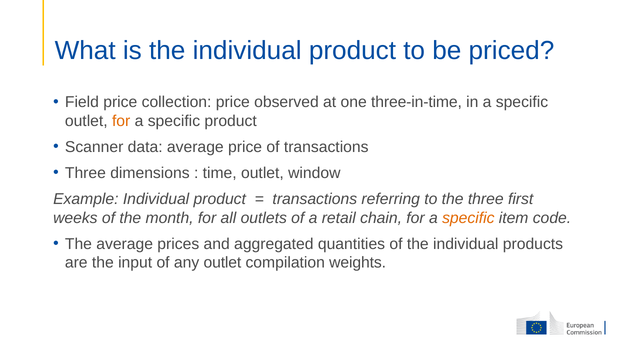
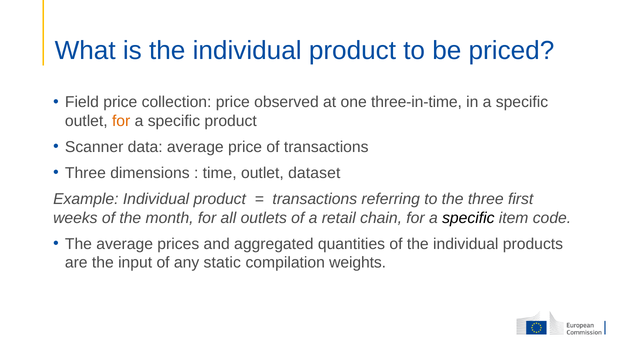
window: window -> dataset (314, 173)
specific colour: orange -> black (468, 218)
any outlet: outlet -> static (222, 263)
